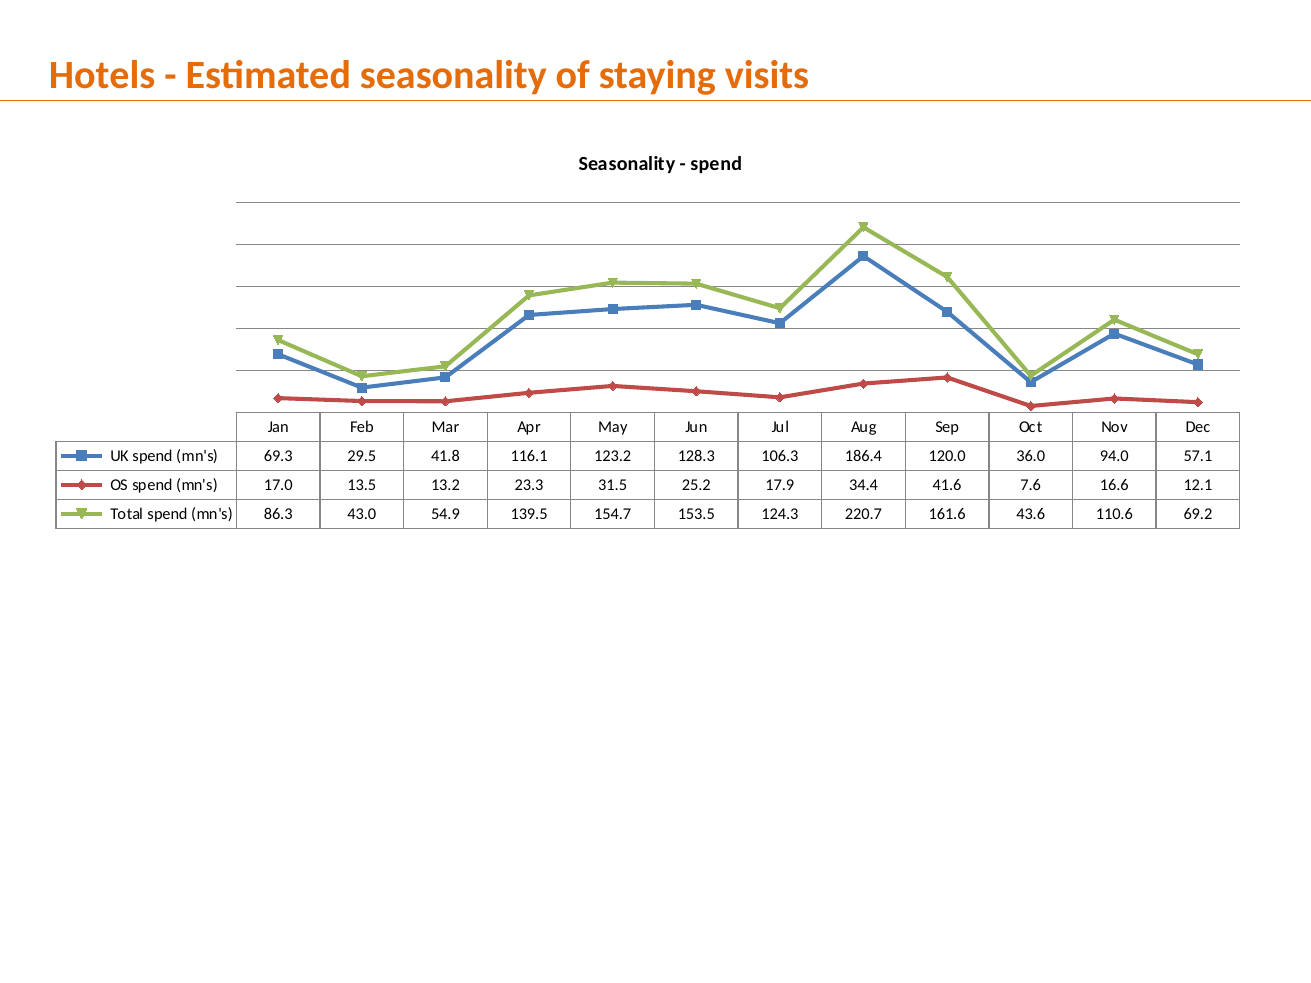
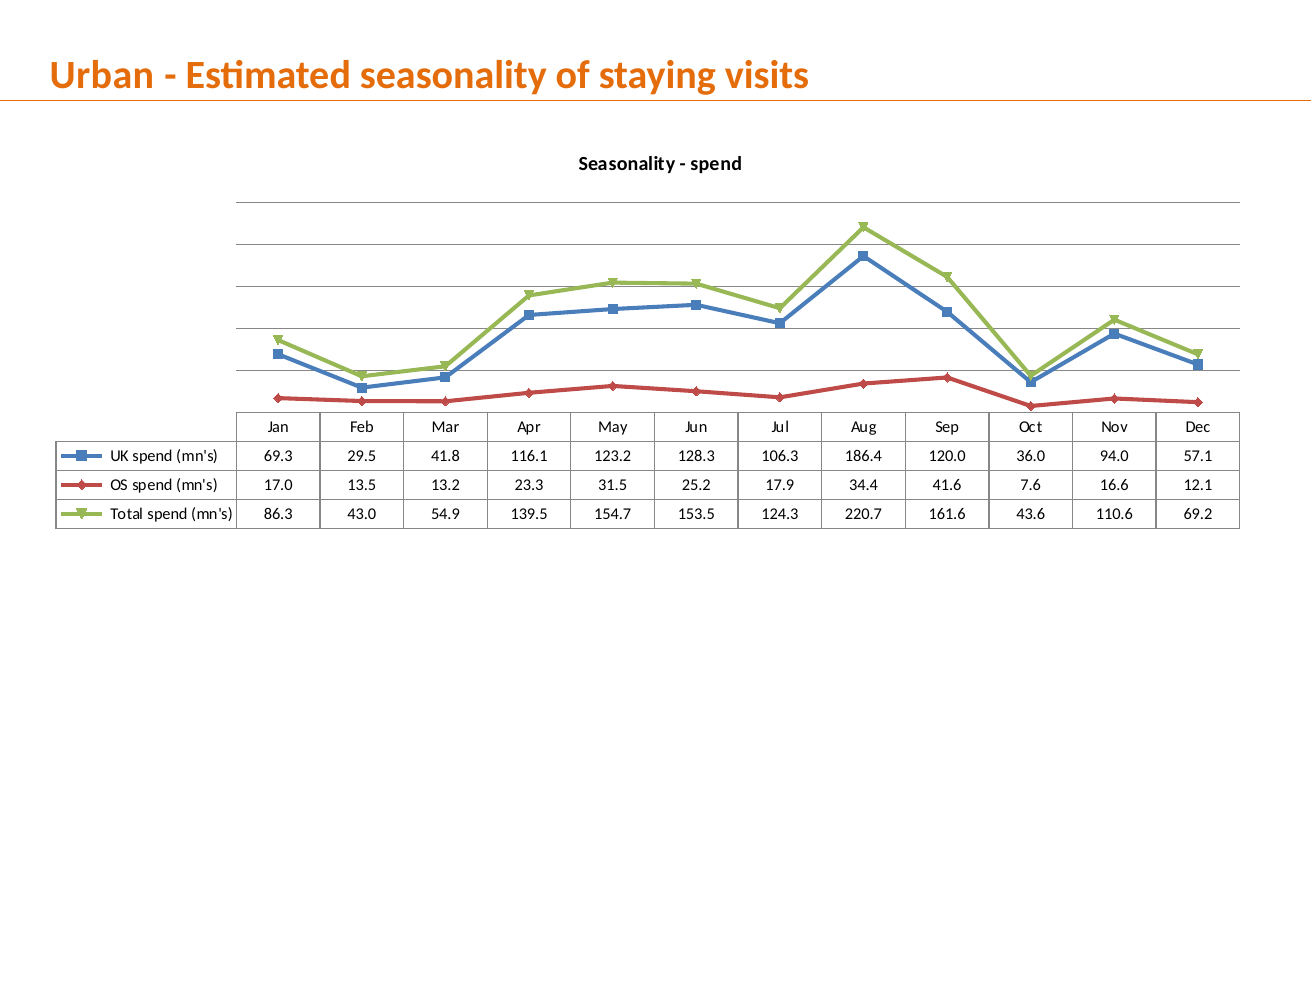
Hotels: Hotels -> Urban (102, 76)
